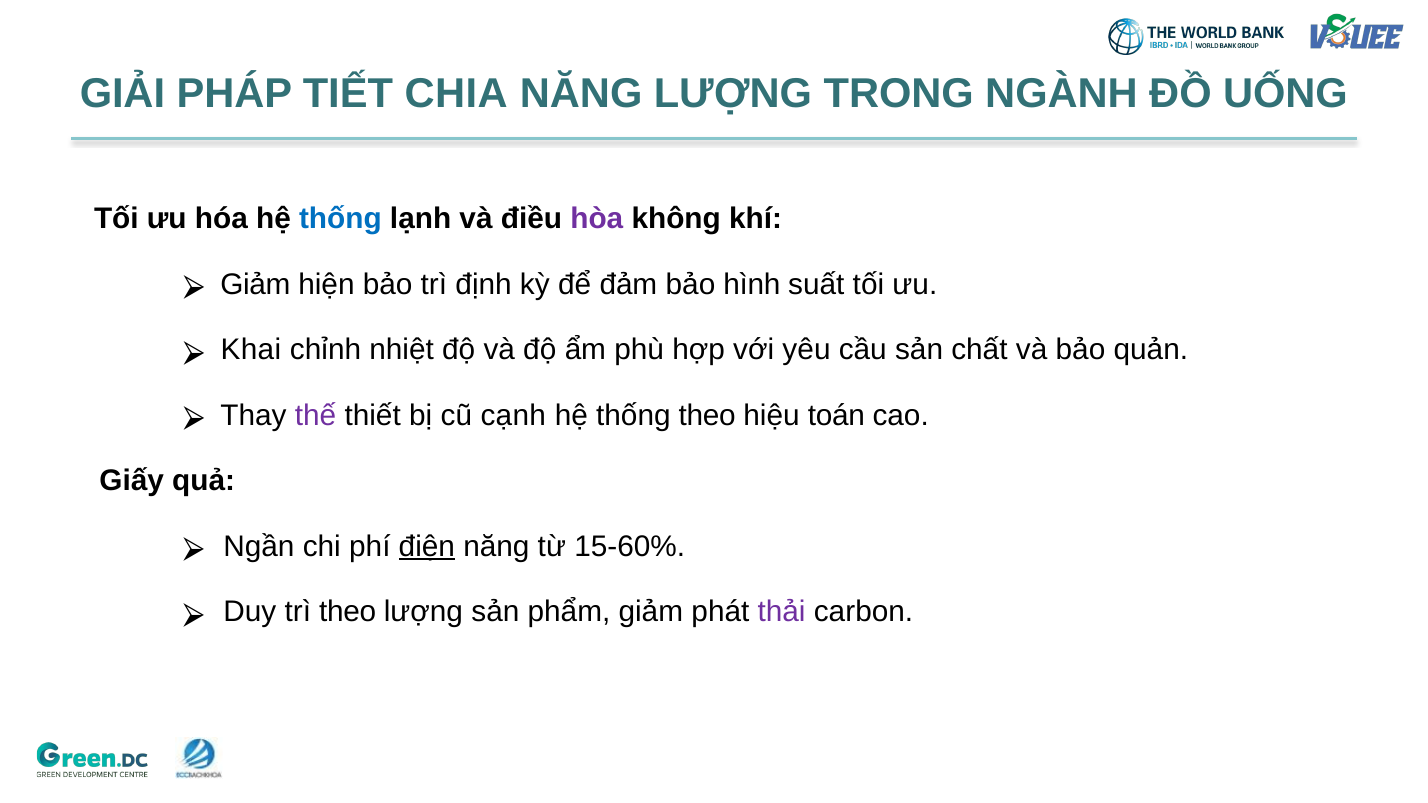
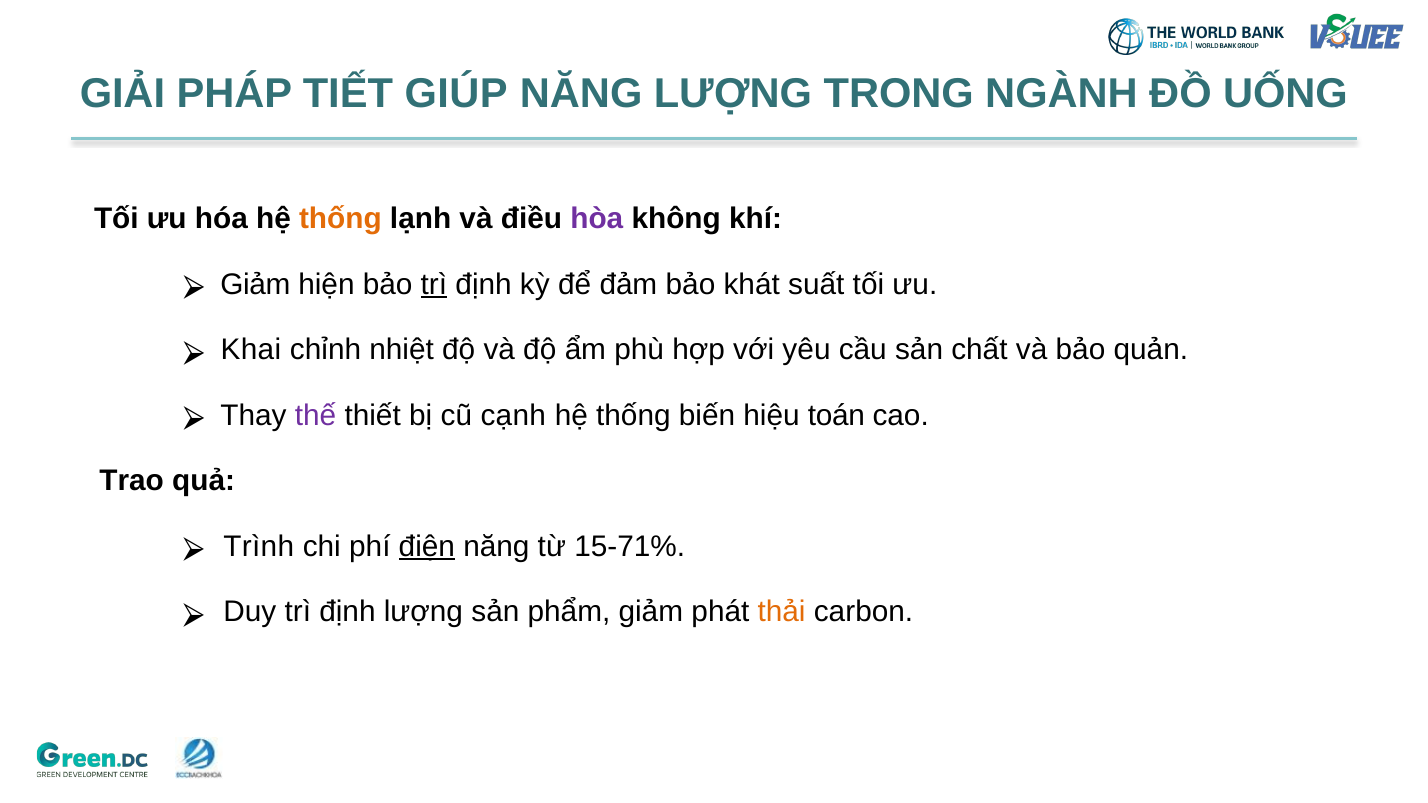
CHIA: CHIA -> GIÚP (456, 94)
thống colour: blue -> orange (340, 219)
trì underline: none -> present (434, 285)
hình: hình -> khát (752, 285)
thống theo: theo -> biến (707, 416)
Giấy: Giấy -> Trao (132, 481)
Ngần: Ngần -> Trình (259, 547)
15-60%: 15-60% -> 15-71% (630, 547)
Duy trì theo: theo -> định (347, 612)
thải colour: purple -> orange (782, 612)
